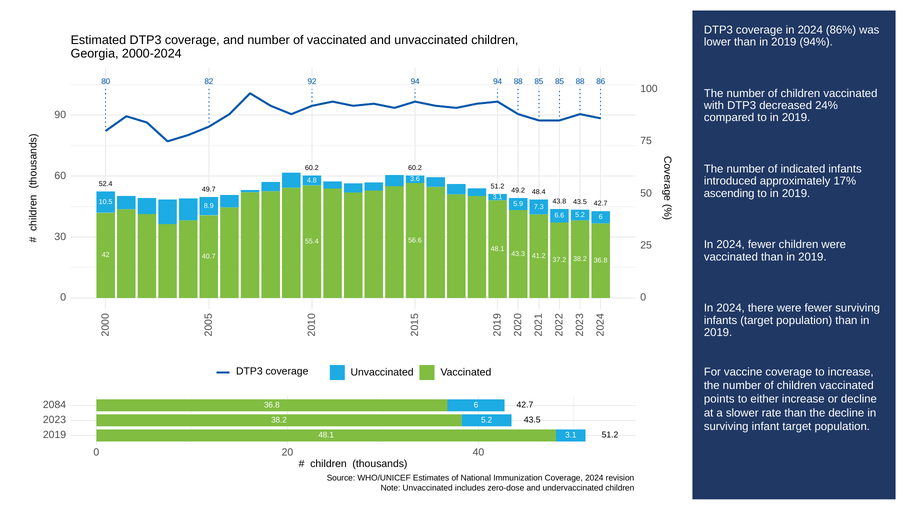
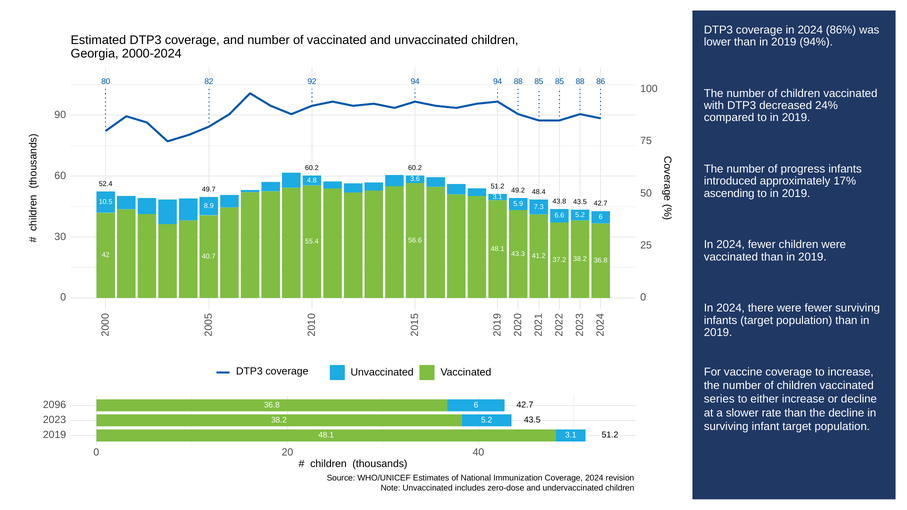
indicated: indicated -> progress (803, 169)
points: points -> series (719, 399)
2084: 2084 -> 2096 (55, 405)
